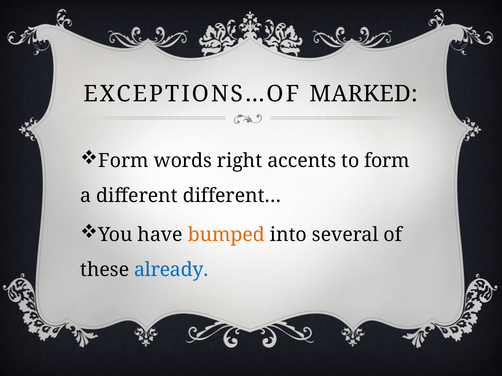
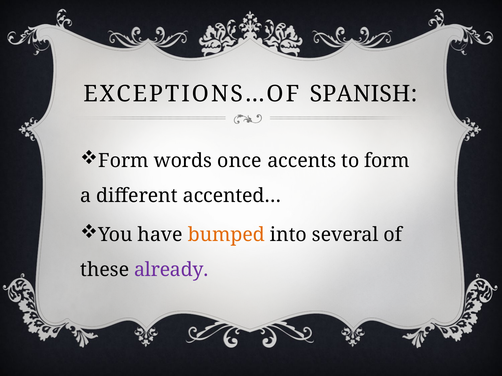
MARKED: MARKED -> SPANISH (364, 94)
right: right -> once (239, 161)
different…: different… -> accented… (232, 196)
already colour: blue -> purple (171, 270)
